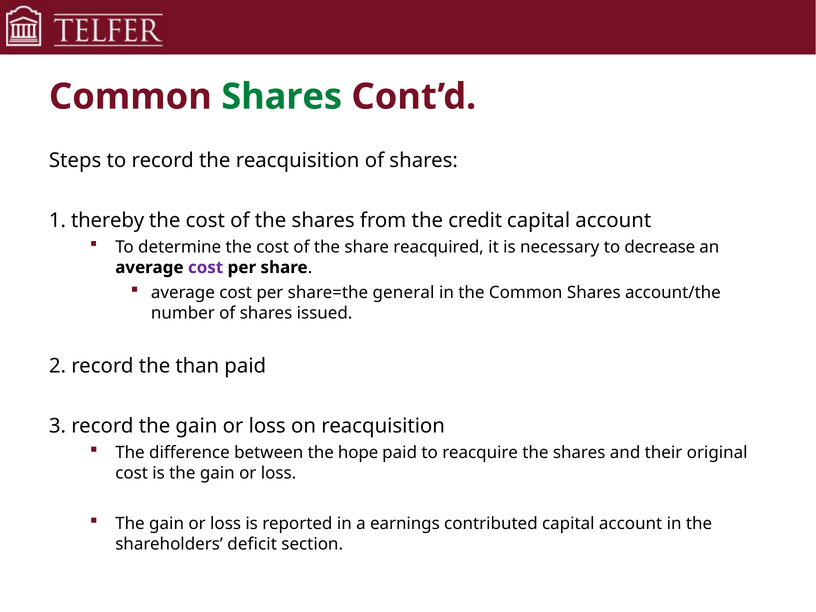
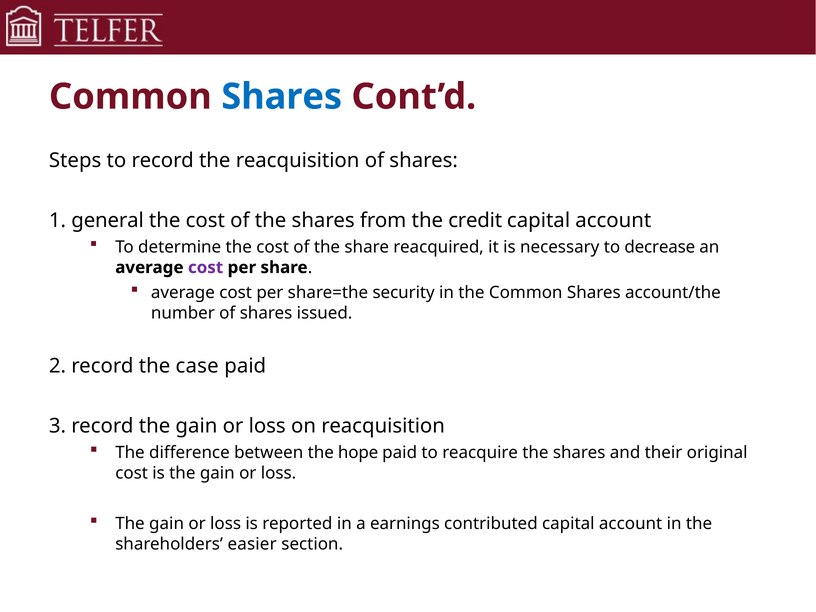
Shares colour: green -> blue (282, 97)
thereby: thereby -> general (108, 220)
general: general -> security (404, 293)
than: than -> case (197, 366)
deficit: deficit -> easier (252, 544)
